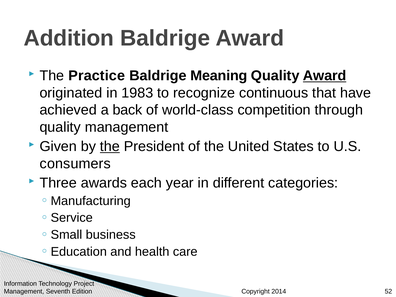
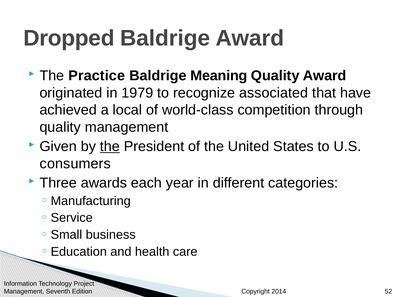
Addition: Addition -> Dropped (69, 38)
Award underline: present -> none (325, 76)
1983: 1983 -> 1979 (137, 93)
continuous: continuous -> associated (274, 93)
back: back -> local (127, 110)
